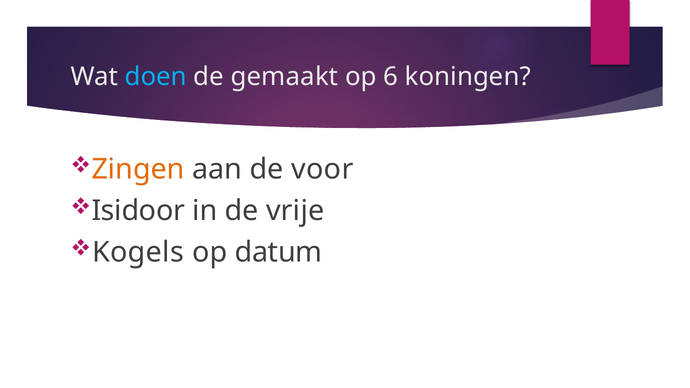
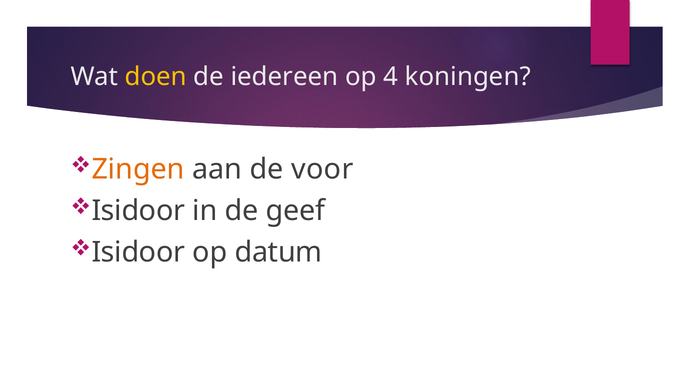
doen colour: light blue -> yellow (156, 77)
gemaakt: gemaakt -> iedereen (285, 77)
6: 6 -> 4 (391, 77)
vrije: vrije -> geef (296, 211)
Kogels: Kogels -> Isidoor (138, 253)
